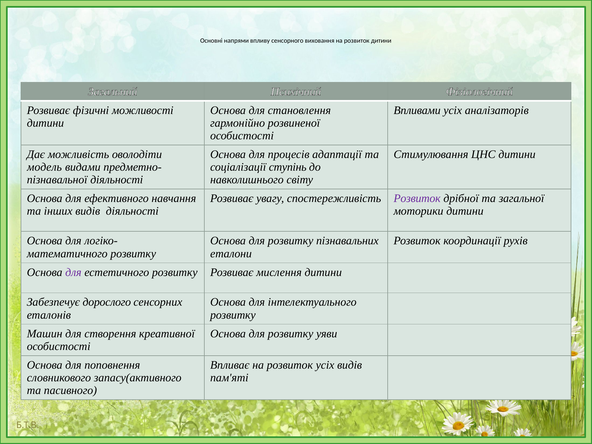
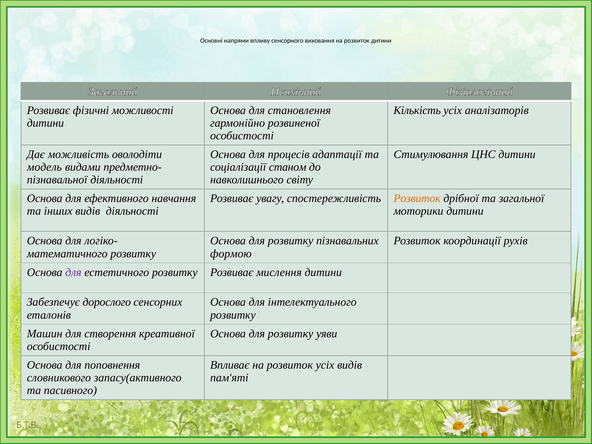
Впливами: Впливами -> Кількість (417, 110)
ступінь: ступінь -> станом (288, 167)
Розвиток colour: purple -> orange (417, 198)
еталони: еталони -> формою (231, 254)
